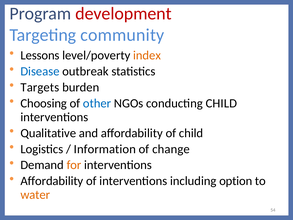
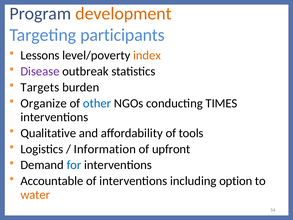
development colour: red -> orange (124, 13)
community: community -> participants (122, 35)
Disease colour: blue -> purple (40, 71)
Choosing: Choosing -> Organize (44, 103)
conducting CHILD: CHILD -> TIMES (221, 103)
of child: child -> tools (191, 133)
change: change -> upfront (171, 149)
for colour: orange -> blue (74, 165)
Affordability: Affordability -> Accountable (52, 181)
